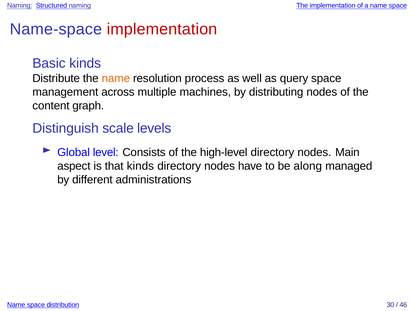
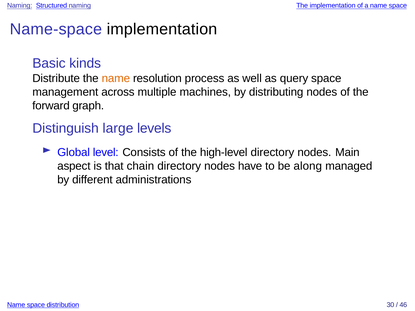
implementation colour: red -> black (162, 29)
content: content -> forward (51, 106)
scale: scale -> large (118, 129)
that kinds: kinds -> chain (140, 166)
